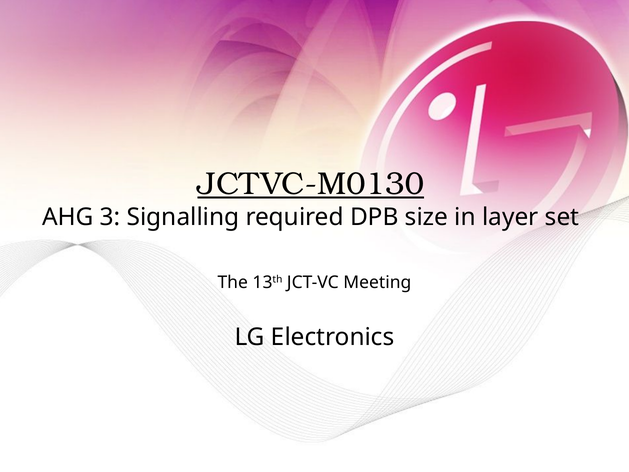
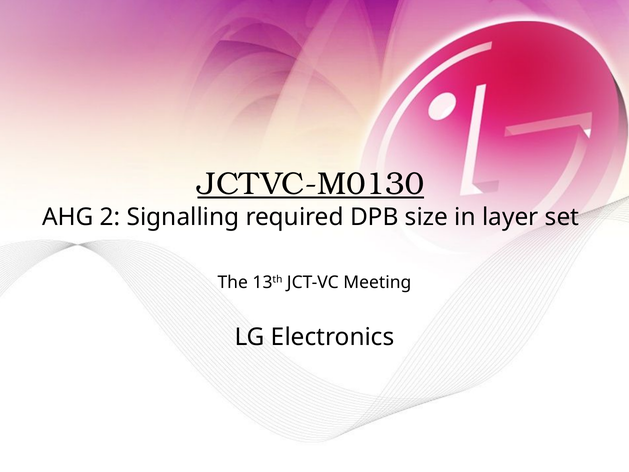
3: 3 -> 2 (110, 217)
